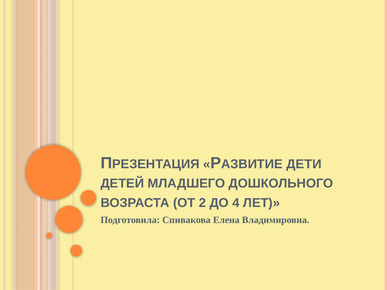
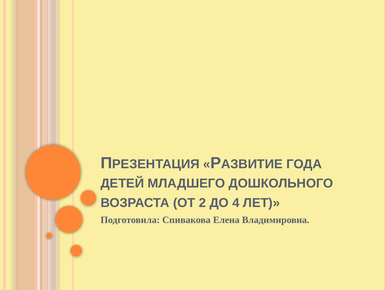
ДЕТИ: ДЕТИ -> ГОДА (304, 164)
